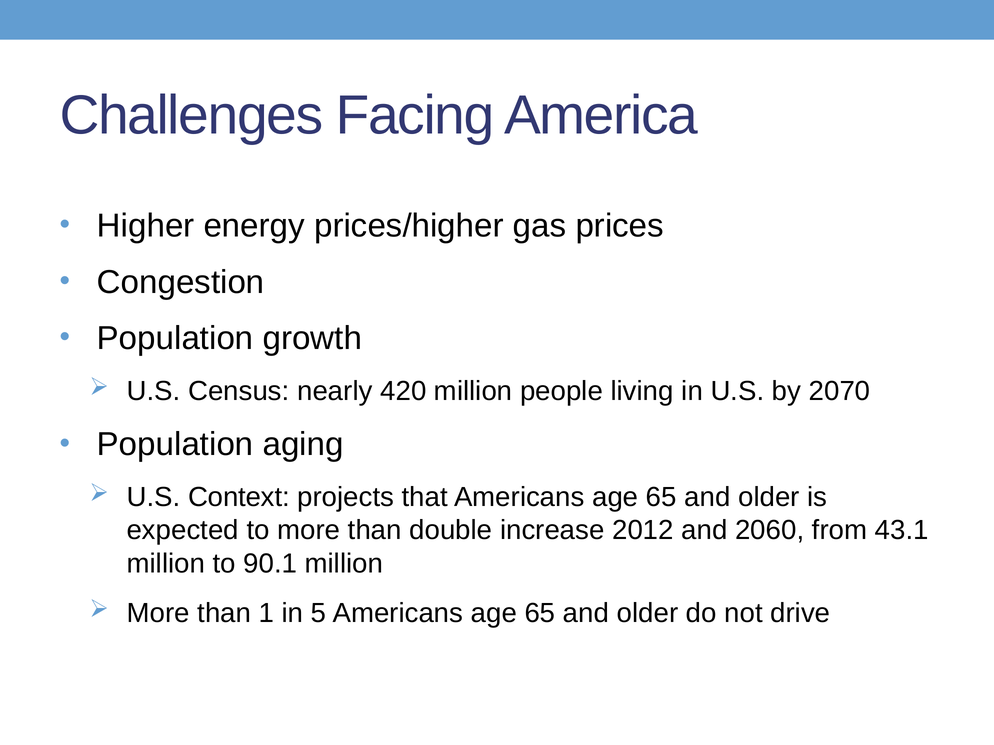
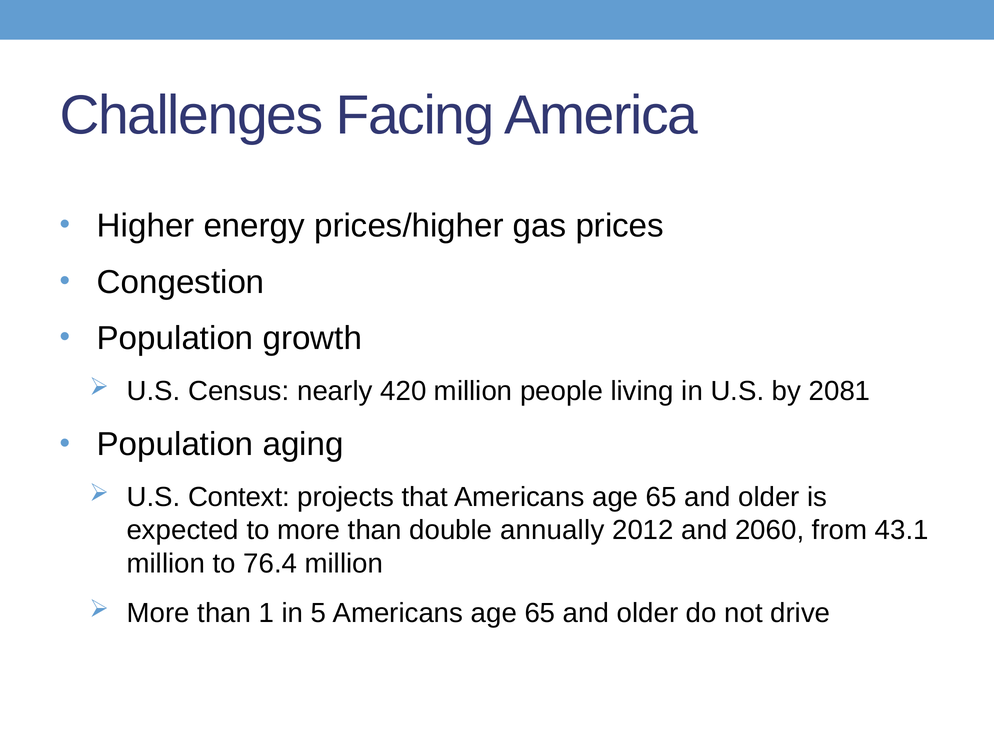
2070: 2070 -> 2081 (840, 391)
increase: increase -> annually (552, 531)
90.1: 90.1 -> 76.4 (270, 564)
